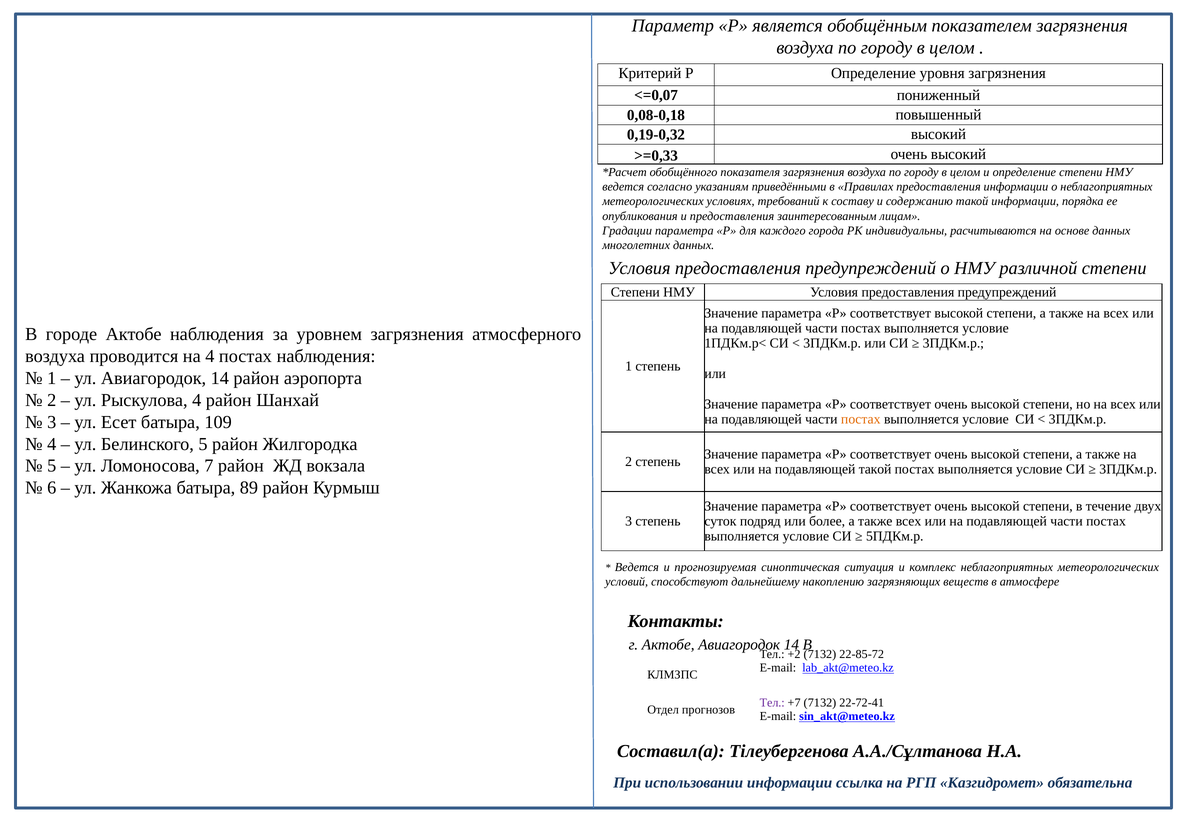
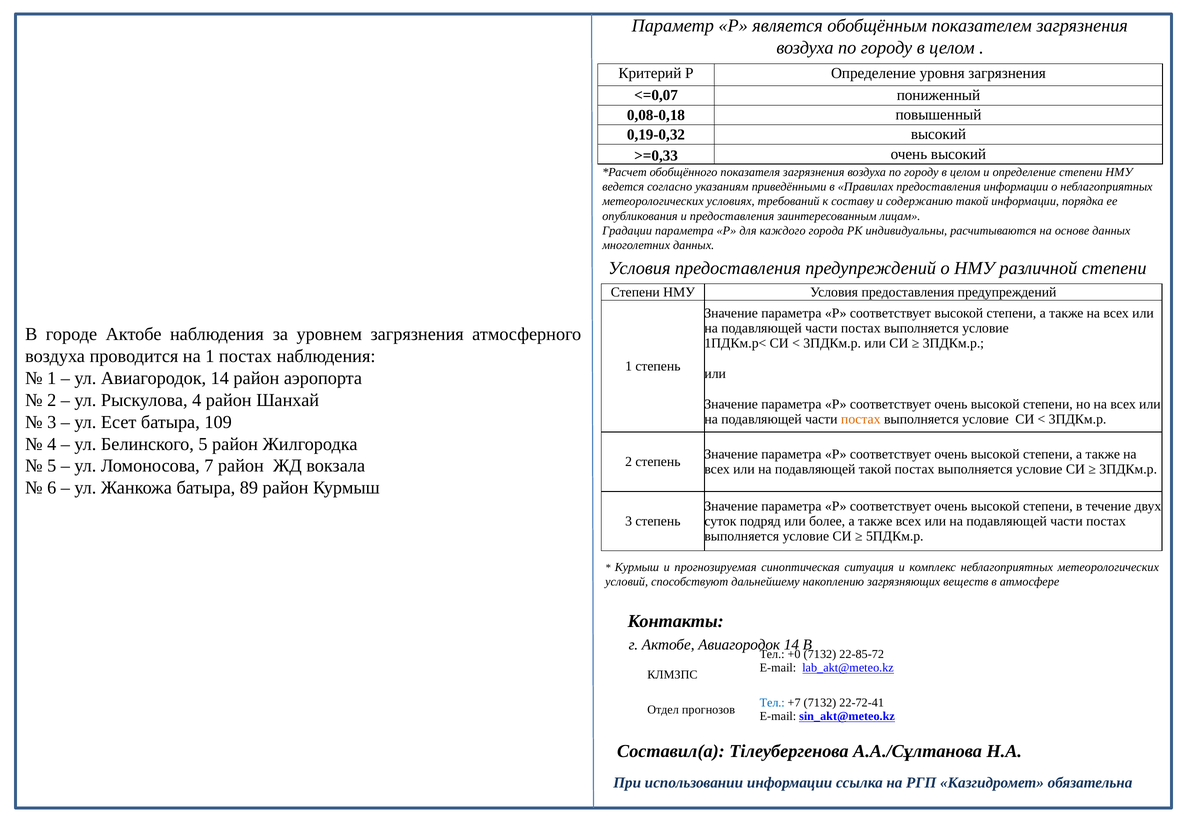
на 4: 4 -> 1 (210, 356)
Ведется: Ведется -> Курмыш (637, 567)
+2: +2 -> +0 (794, 654)
Тел colour: purple -> blue (772, 703)
